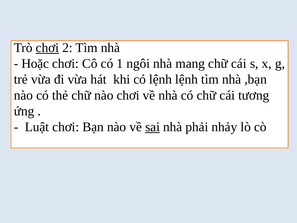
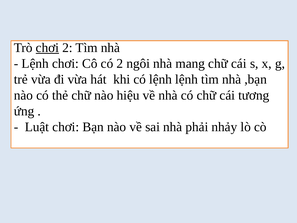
Hoặc: Hoặc -> Lệnh (35, 63)
có 1: 1 -> 2 (120, 63)
nào chơi: chơi -> hiệu (128, 95)
sai underline: present -> none (153, 127)
